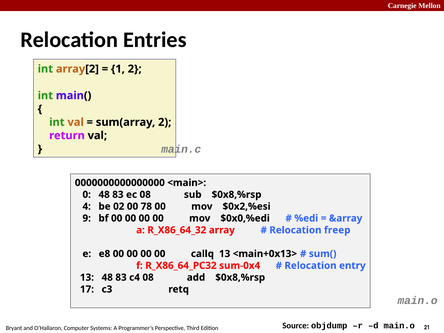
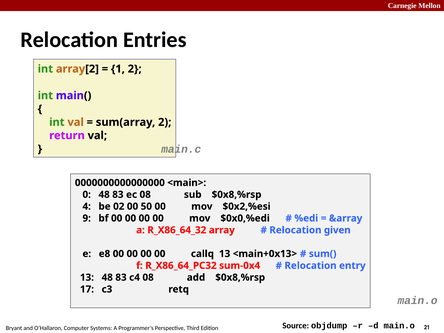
78: 78 -> 50 (146, 206)
freep: freep -> given (337, 230)
